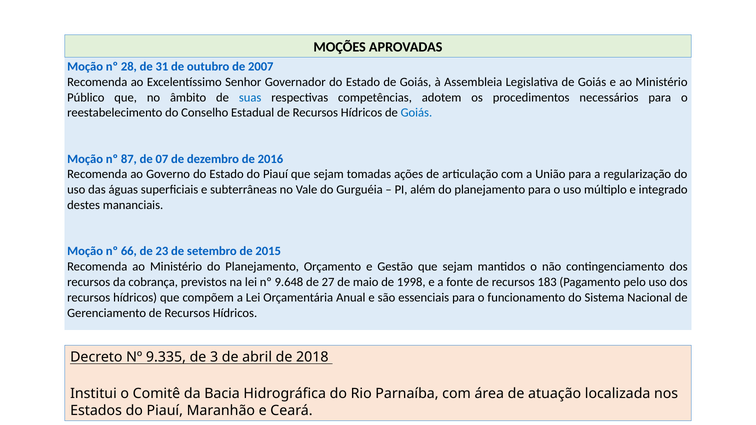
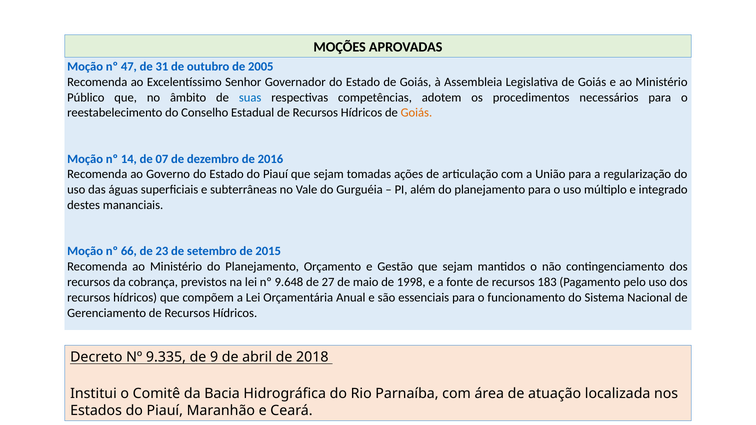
28: 28 -> 47 (129, 67)
2007: 2007 -> 2005 (261, 67)
Goiás colour: blue -> orange (416, 113)
87: 87 -> 14 (129, 159)
3: 3 -> 9 (214, 357)
